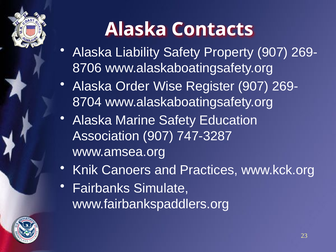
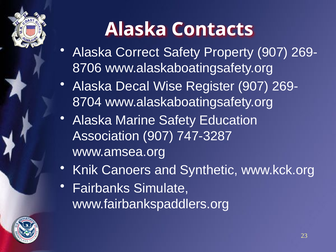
Liability: Liability -> Correct (137, 52)
Order: Order -> Decal (133, 86)
Practices: Practices -> Synthetic (209, 170)
